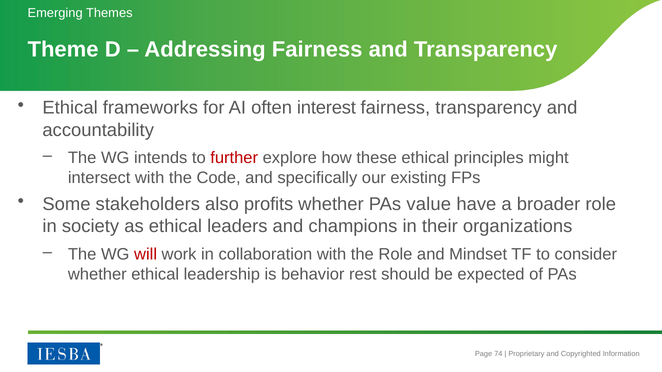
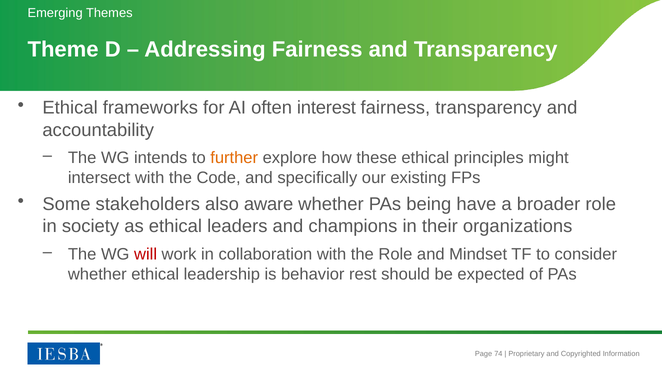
further colour: red -> orange (234, 158)
profits: profits -> aware (269, 205)
value: value -> being (429, 205)
